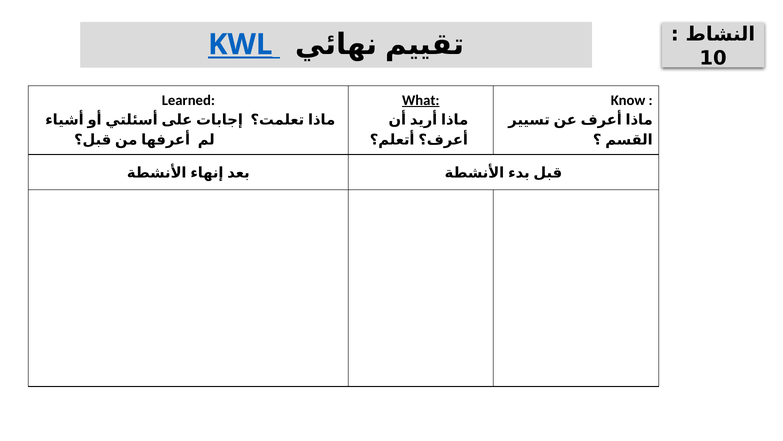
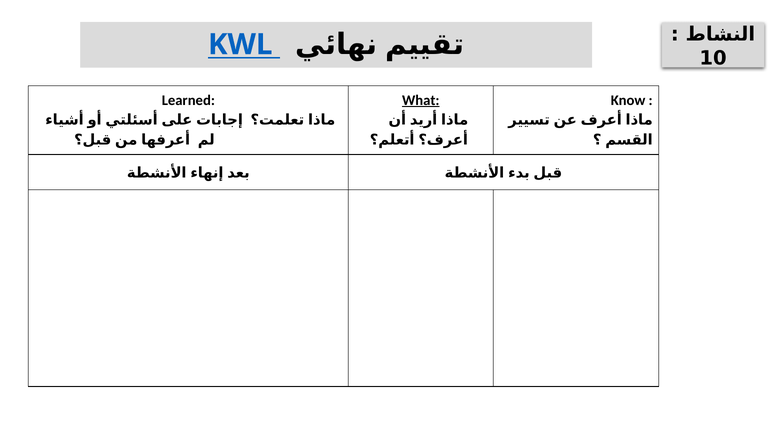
KWL underline: present -> none (240, 44)
